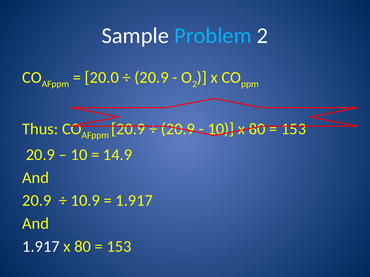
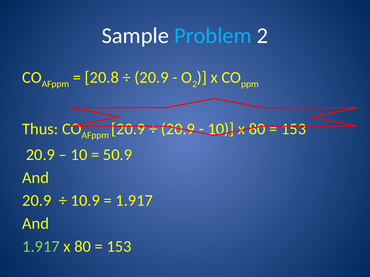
20.0: 20.0 -> 20.8 (102, 78)
14.9: 14.9 -> 50.9 (118, 155)
1.917 colour: white -> light green (41, 247)
